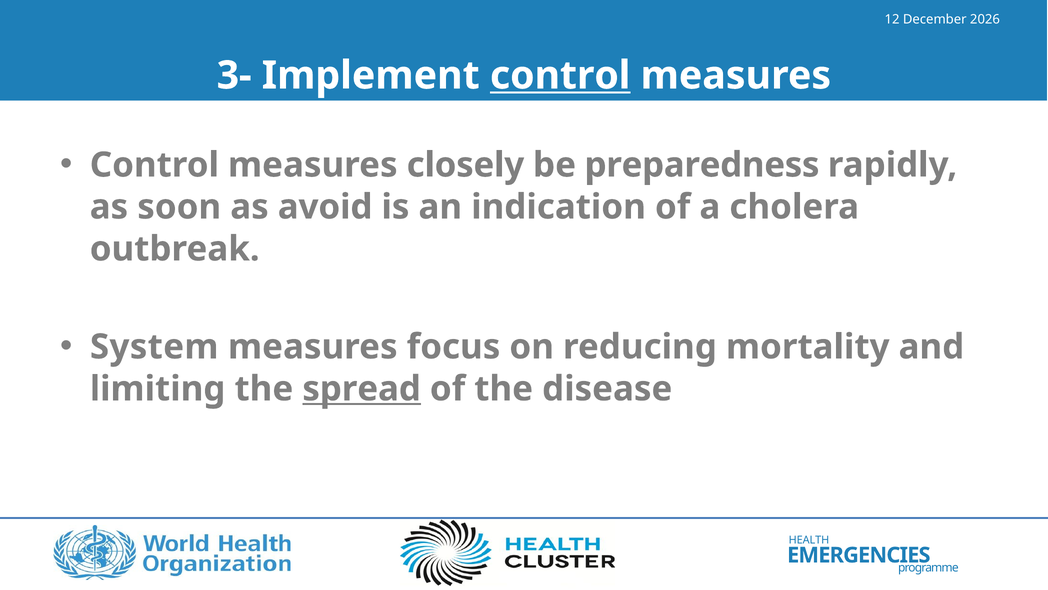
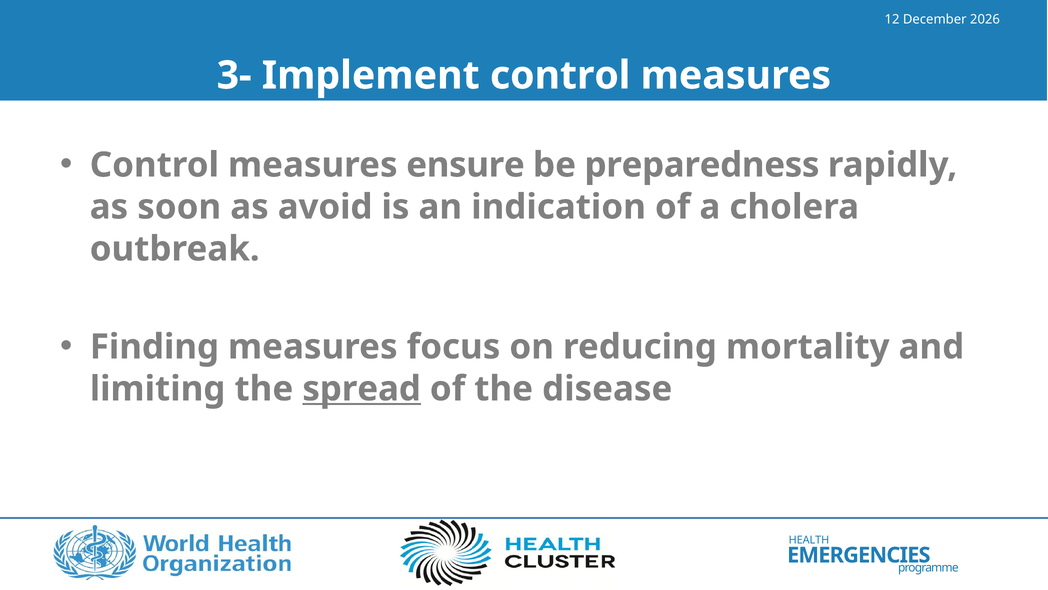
control underline: present -> none (560, 75)
closely: closely -> ensure (465, 165)
System: System -> Finding (154, 347)
